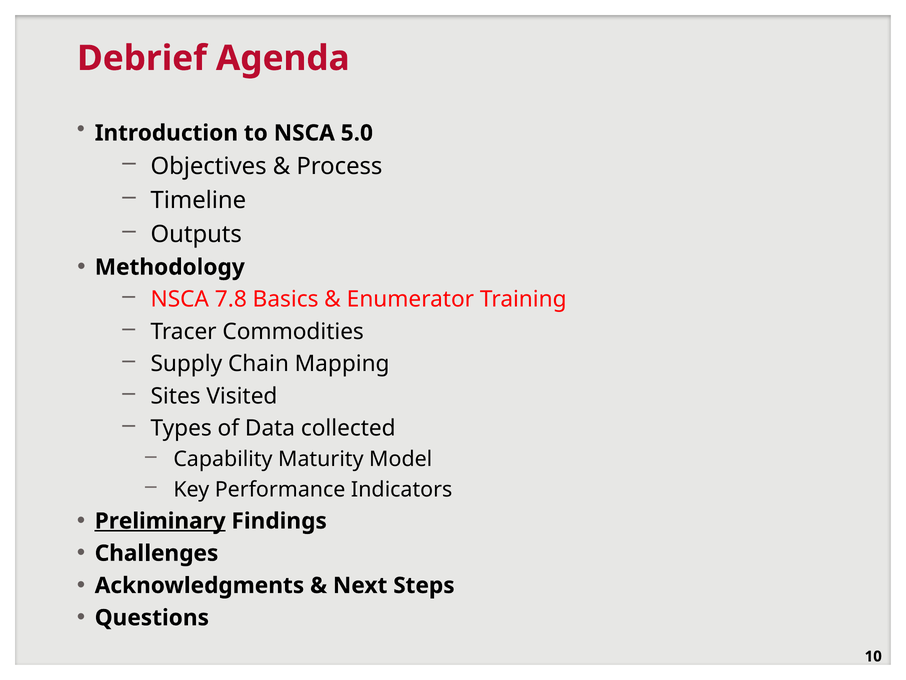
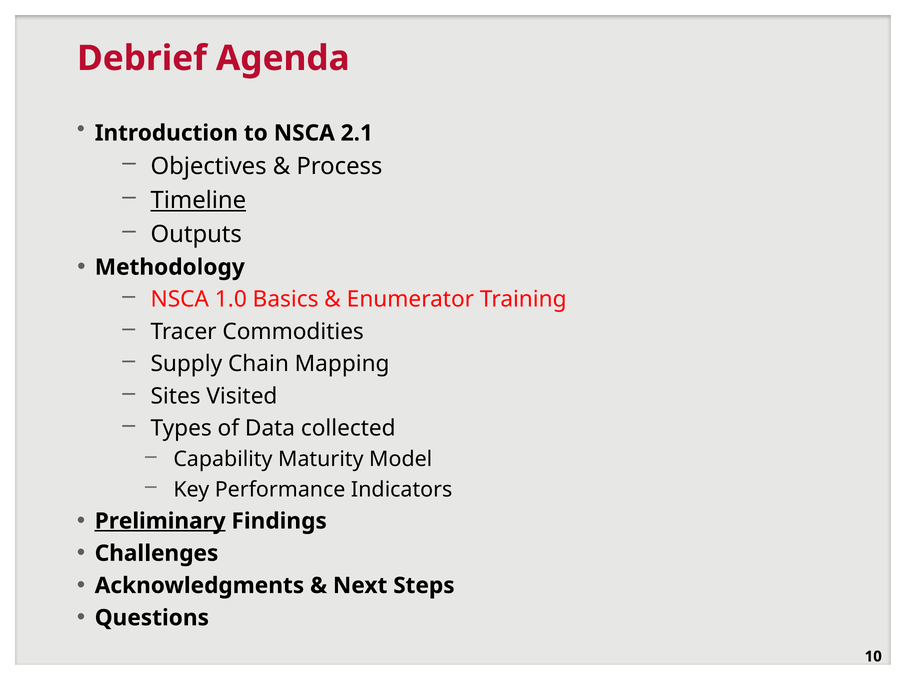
5.0: 5.0 -> 2.1 (357, 133)
Timeline underline: none -> present (198, 200)
7.8: 7.8 -> 1.0 (231, 299)
